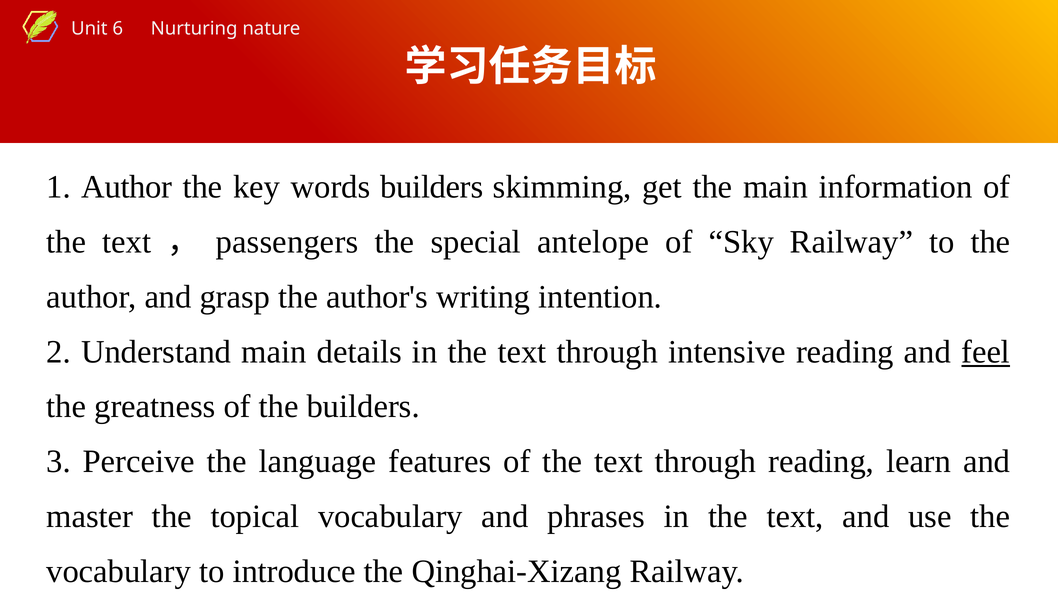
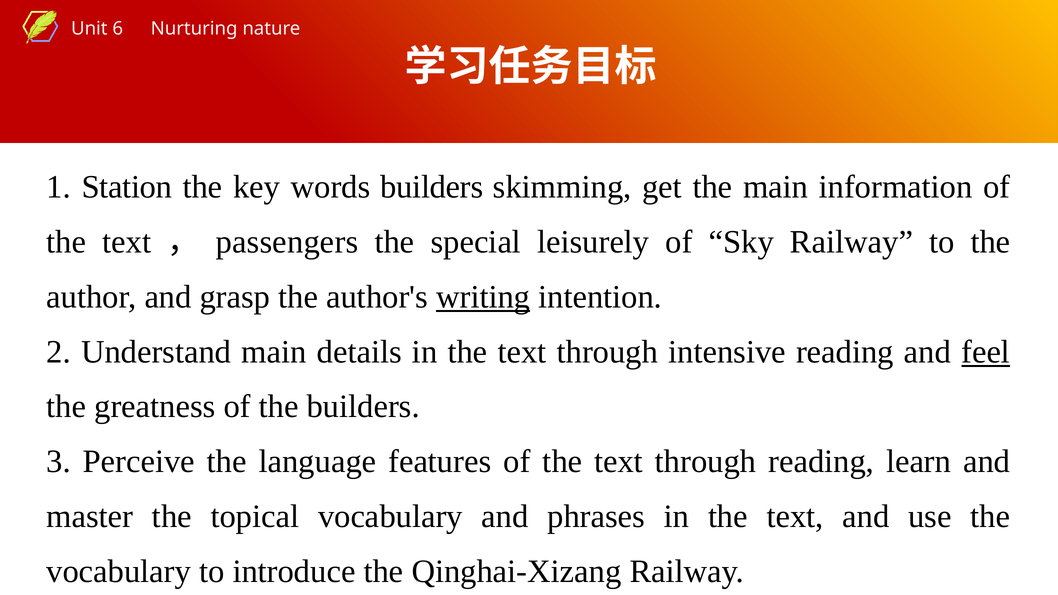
1 Author: Author -> Station (127, 187)
antelope: antelope -> leisurely (593, 242)
writing underline: none -> present (483, 297)
